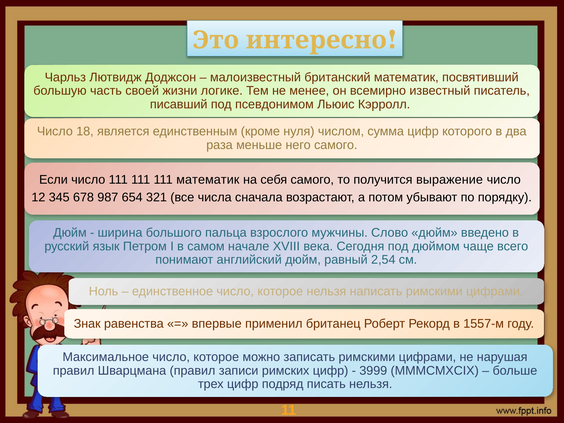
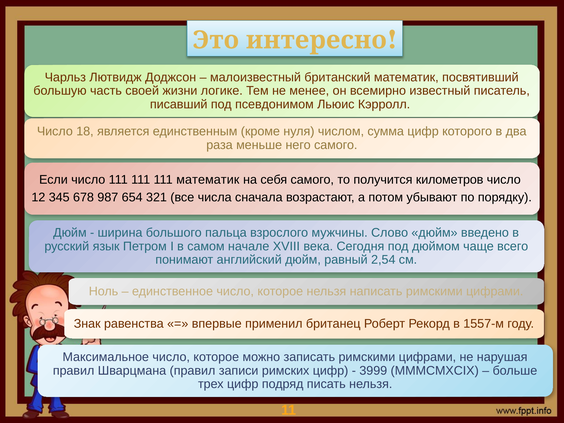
выражение: выражение -> километров (450, 180)
